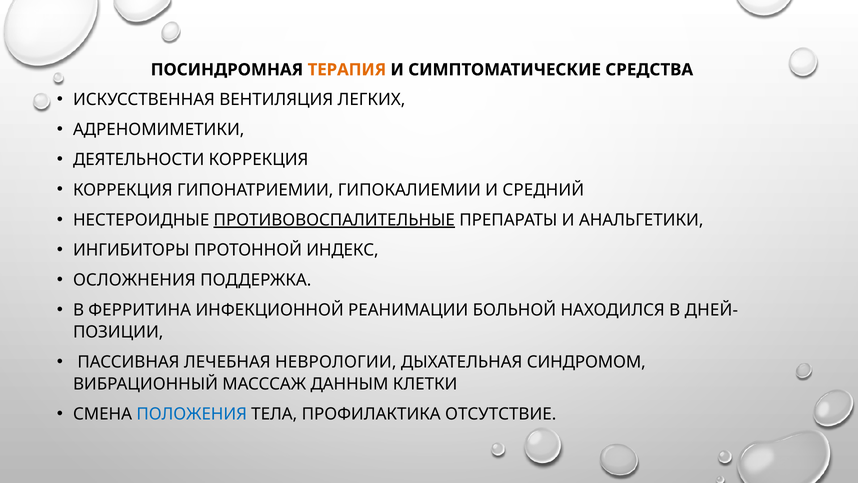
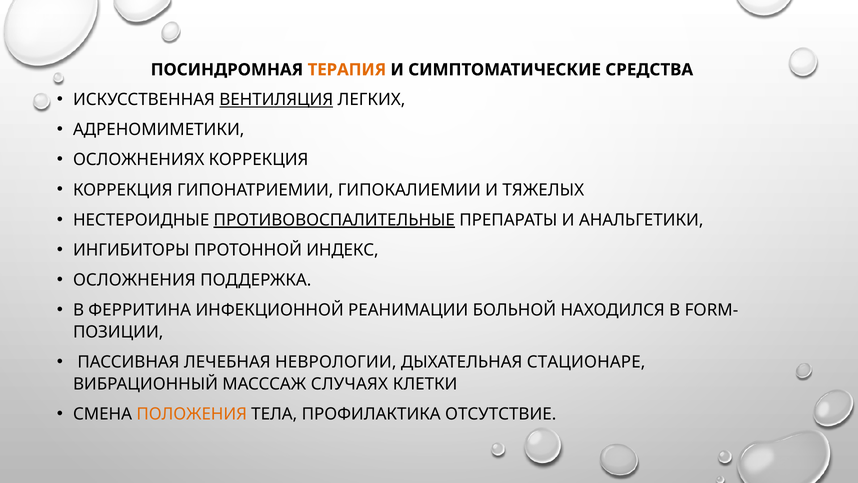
ВЕНТИЛЯЦИЯ underline: none -> present (276, 100)
ДЕЯТЕЛЬНОСТИ: ДЕЯТЕЛЬНОСТИ -> ОСЛОЖНЕНИЯХ (139, 160)
СРЕДНИЙ: СРЕДНИЙ -> ТЯЖЕЛЫХ (543, 190)
ДНЕЙ-: ДНЕЙ- -> FORM- (711, 310)
СИНДРОМОМ: СИНДРОМОМ -> СТАЦИОНАРЕ (586, 362)
ДАННЫМ: ДАННЫМ -> СЛУЧАЯХ (349, 384)
ПОЛОЖЕНИЯ colour: blue -> orange (192, 414)
